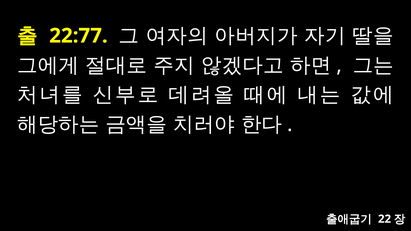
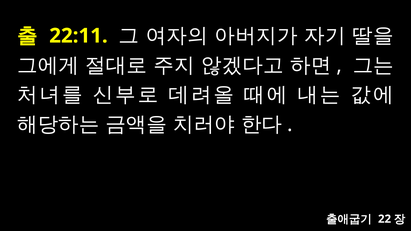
22:77: 22:77 -> 22:11 (78, 36)
